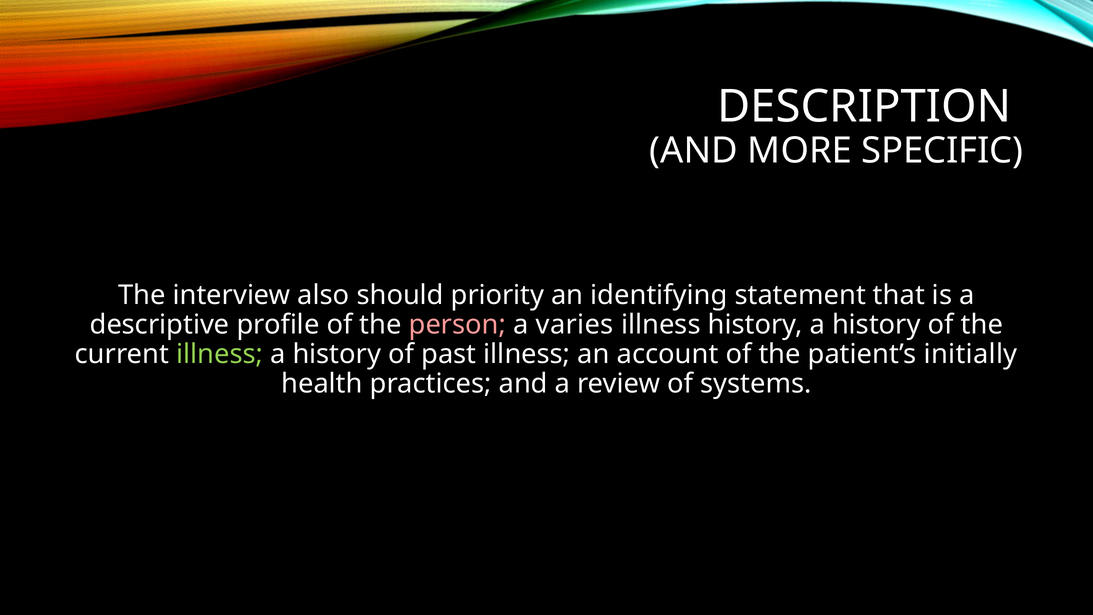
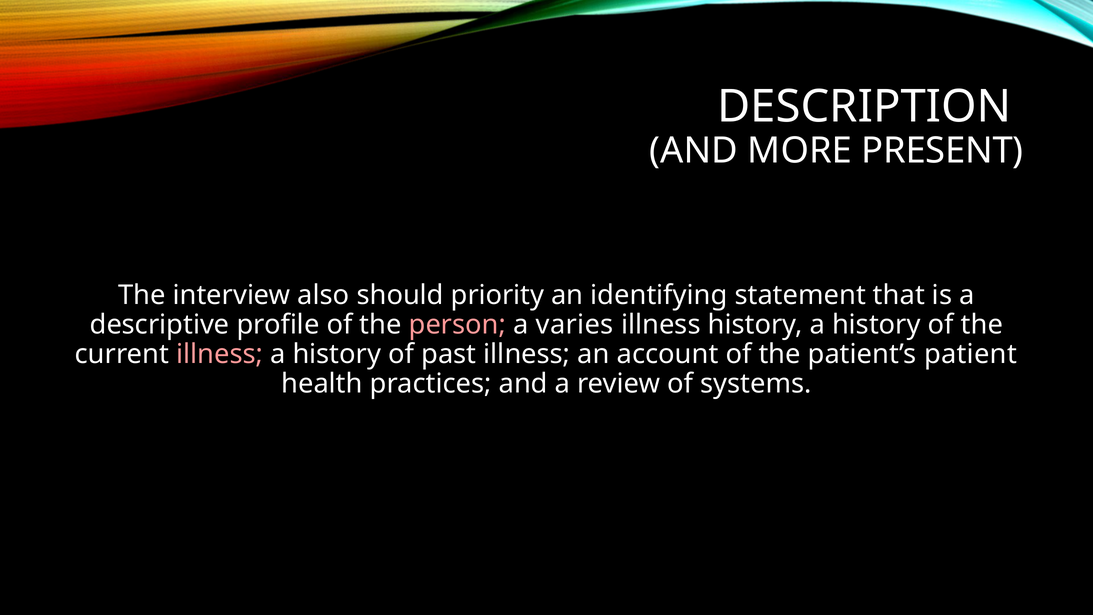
SPECIFIC: SPECIFIC -> PRESENT (942, 151)
illness colour: light green -> pink (220, 354)
initially: initially -> patient (971, 354)
